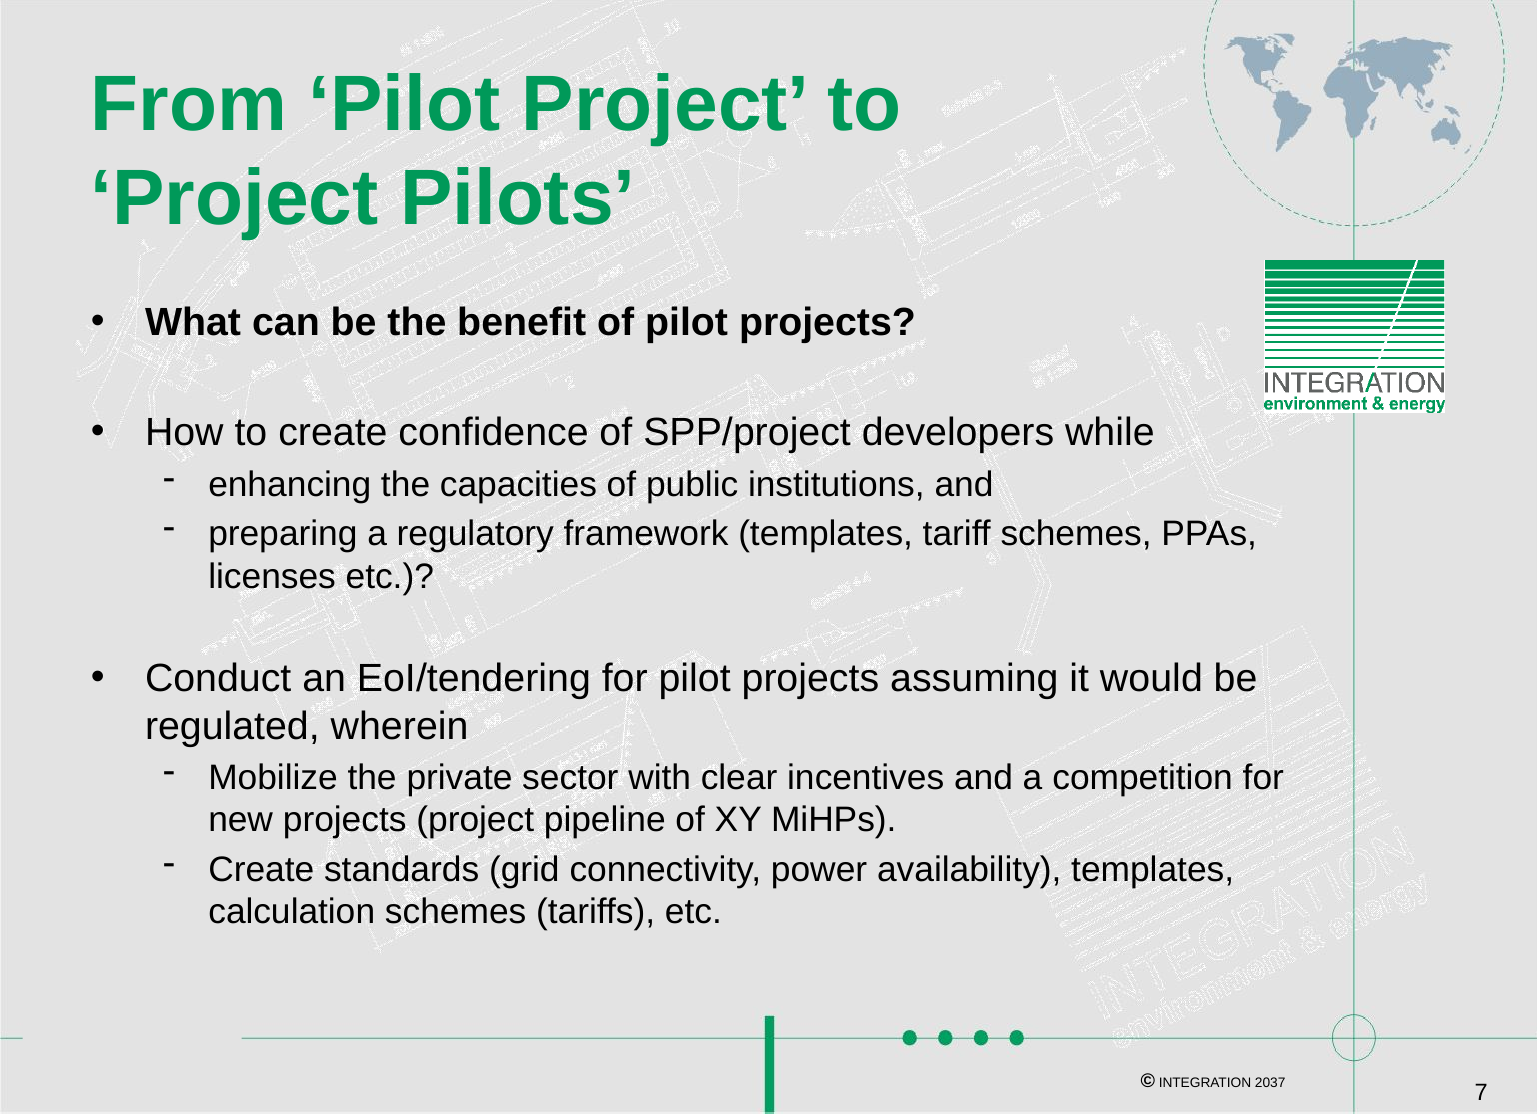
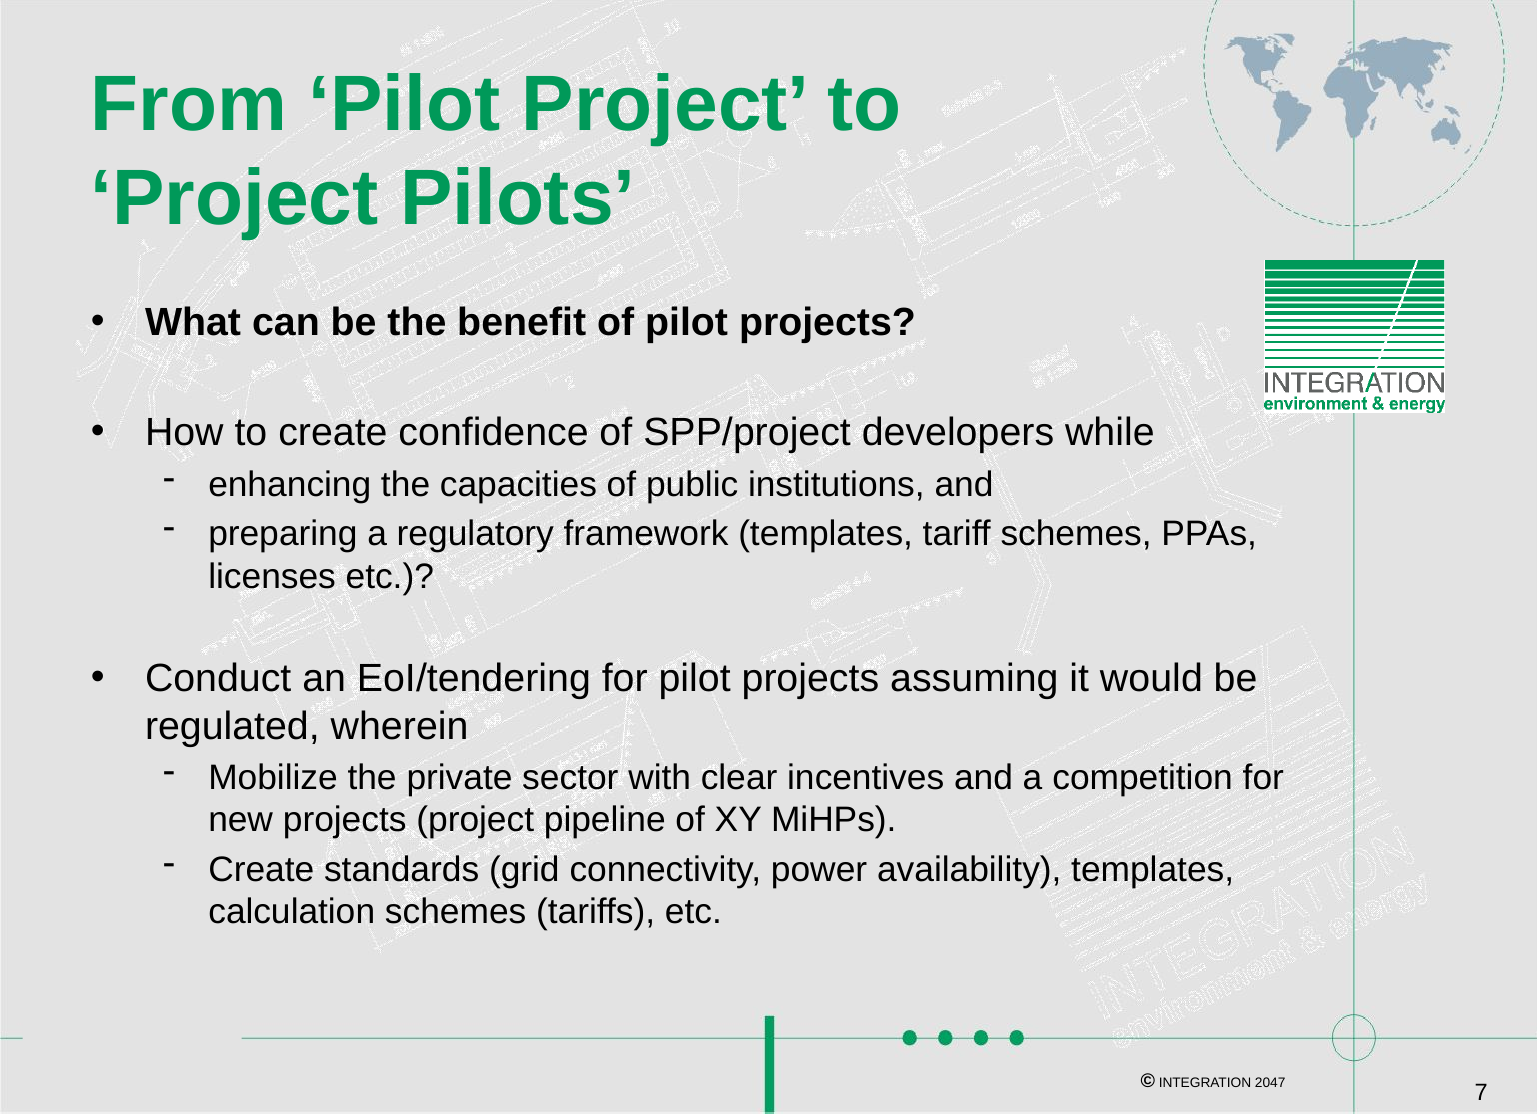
2037: 2037 -> 2047 (1270, 1082)
